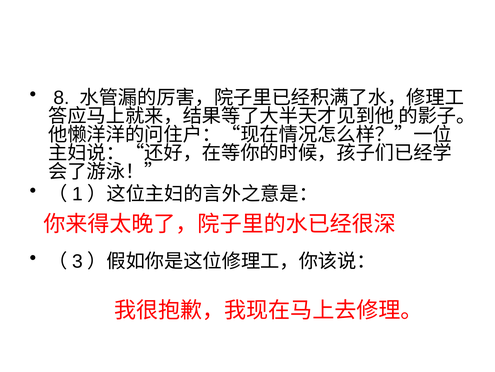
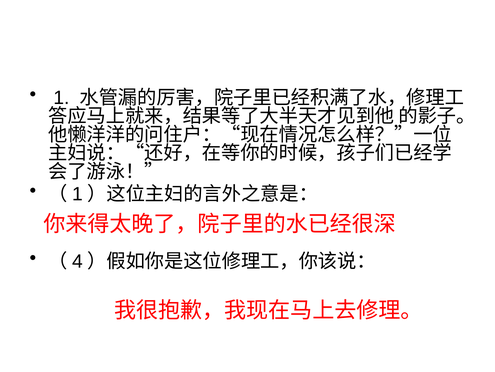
8: 8 -> 1 (61, 97)
3: 3 -> 4 (77, 261)
